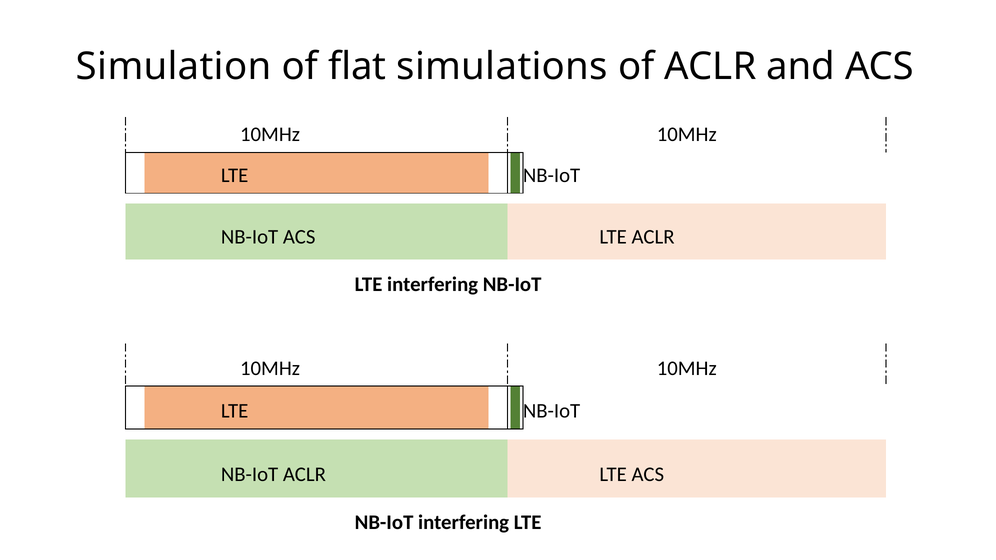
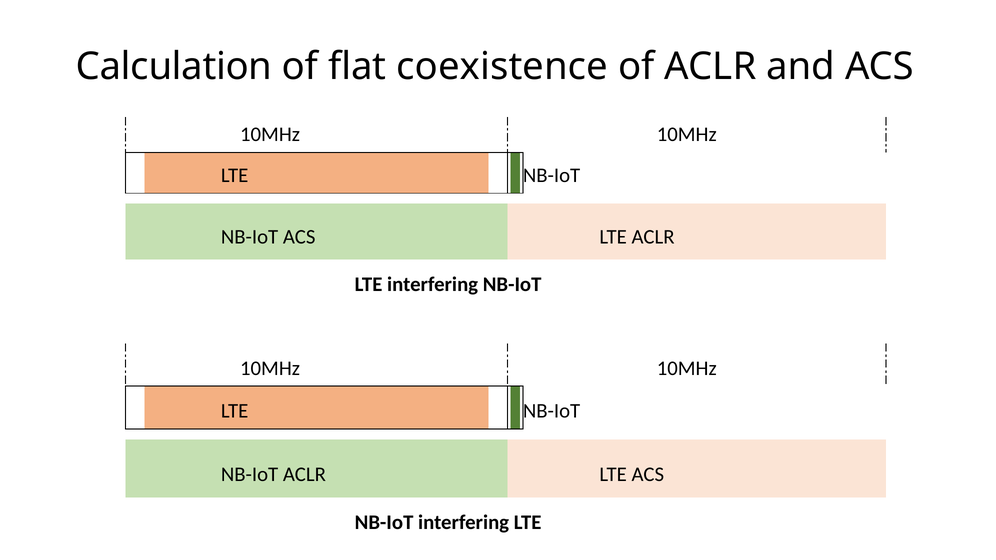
Simulation: Simulation -> Calculation (174, 67)
simulations: simulations -> coexistence (502, 67)
